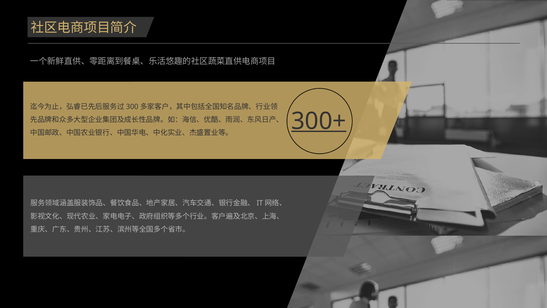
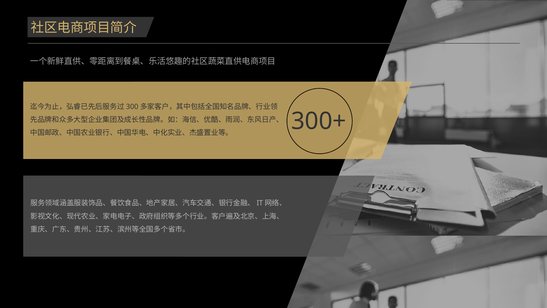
300+ underline: present -> none (319, 121)
